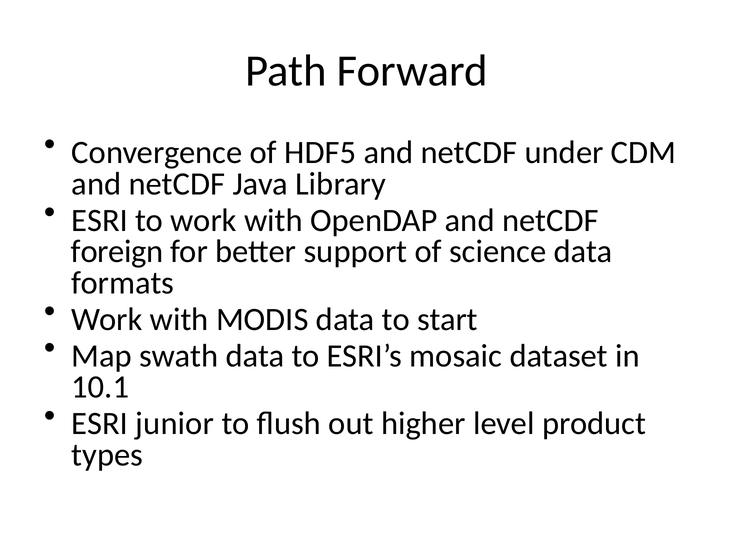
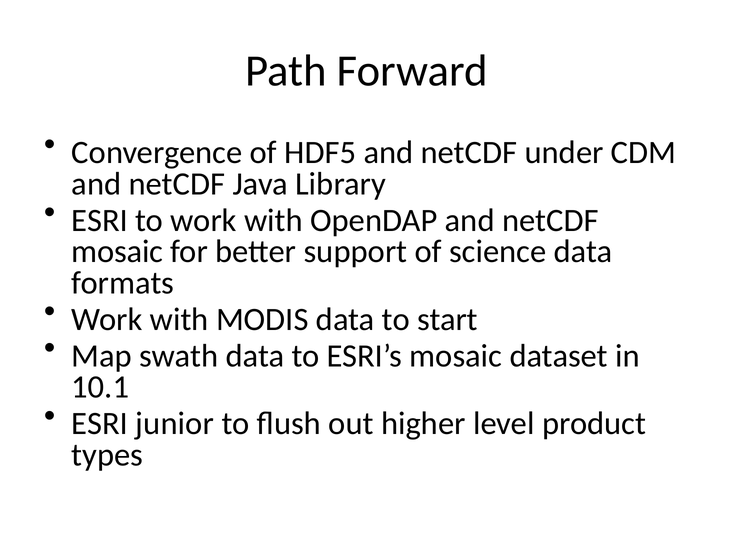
foreign: foreign -> mosaic (117, 252)
